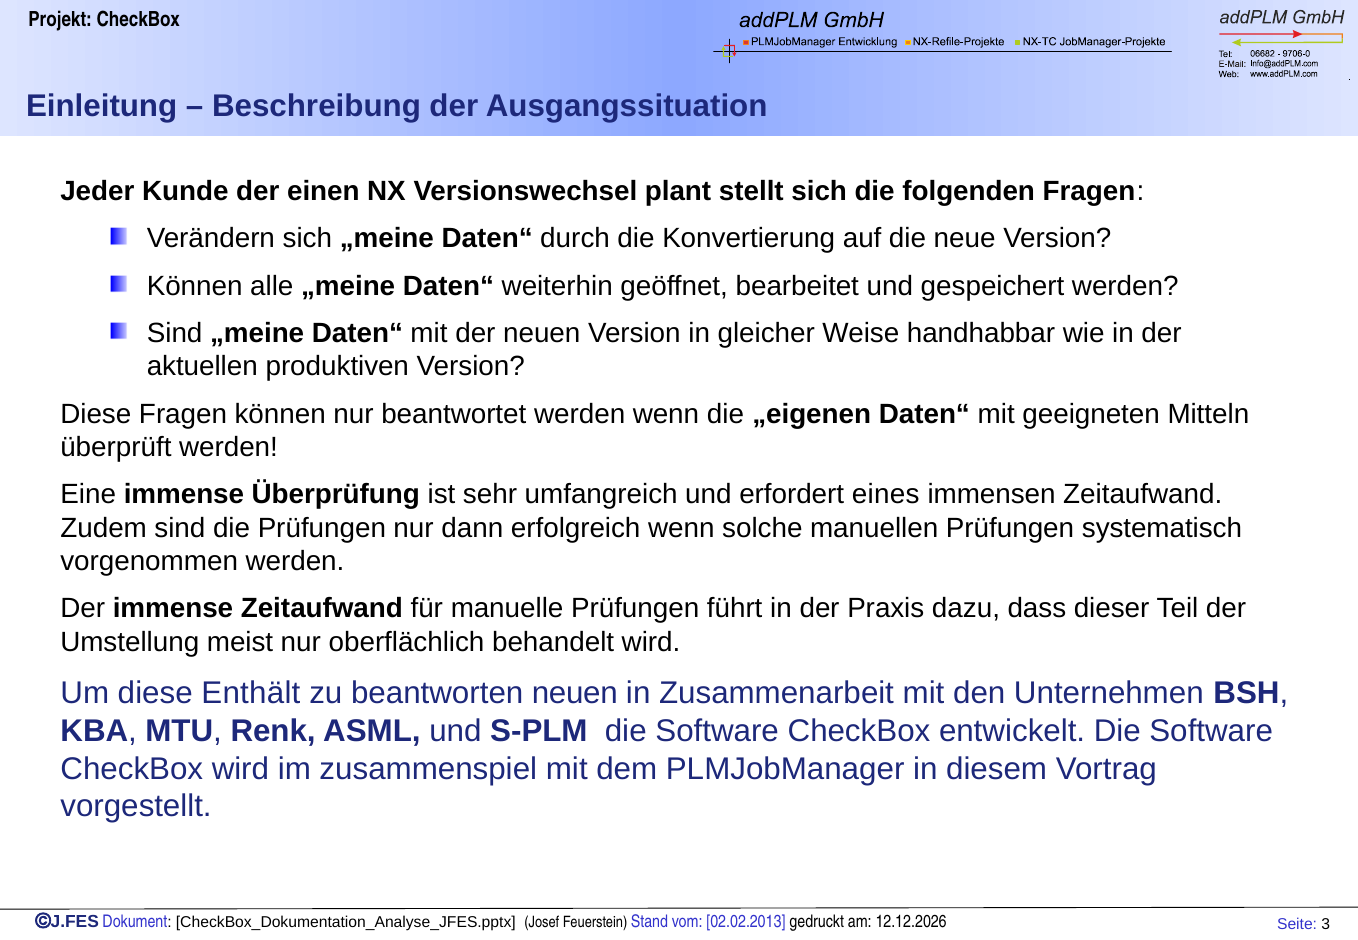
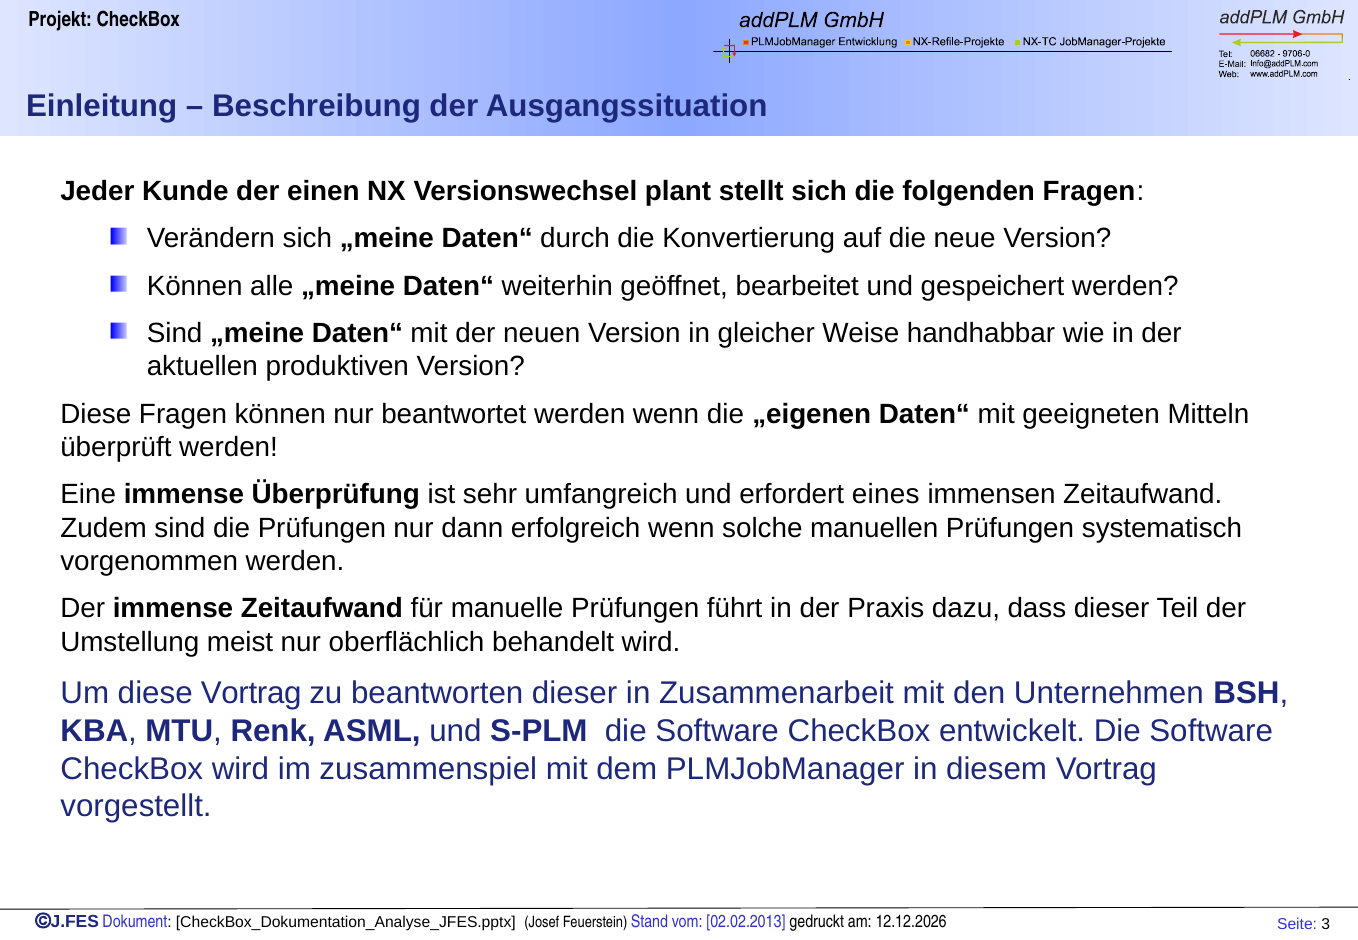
diese Enthält: Enthält -> Vortrag (251, 694)
beantworten neuen: neuen -> dieser (575, 694)
